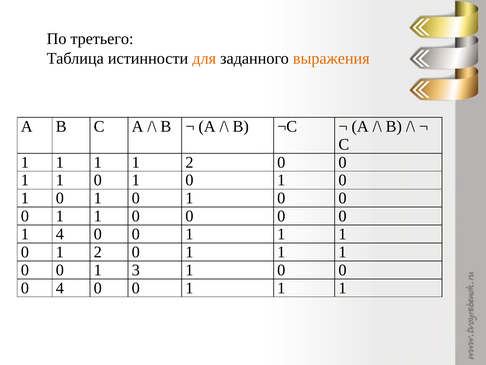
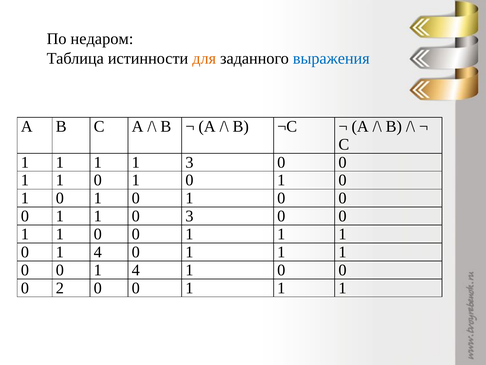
третьего: третьего -> недаром (102, 39)
выражения colour: orange -> blue (331, 58)
1 1 2: 2 -> 3 (189, 162)
0: 0 -> 3 (189, 216)
4: 4 -> 1 (60, 234)
2: 2 -> 4 (98, 252)
0 0 1 3: 3 -> 4 (136, 270)
0 4: 4 -> 2 (60, 288)
